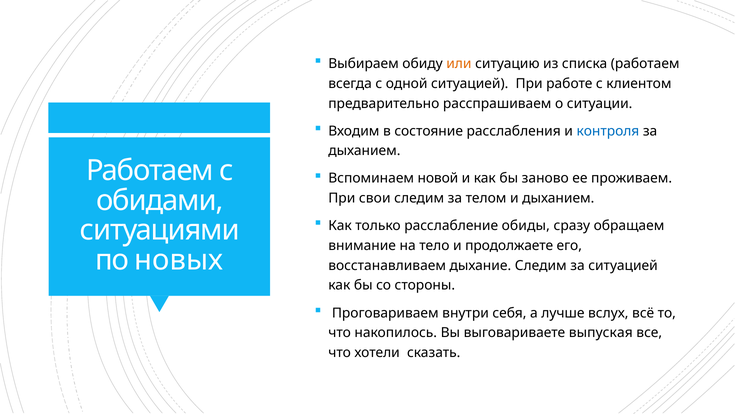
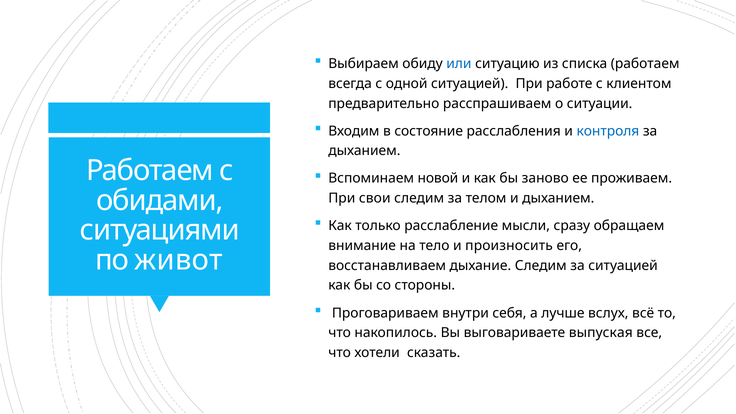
или colour: orange -> blue (459, 64)
обиды: обиды -> мысли (526, 226)
продолжаете: продолжаете -> произносить (509, 246)
новых: новых -> живот (179, 260)
